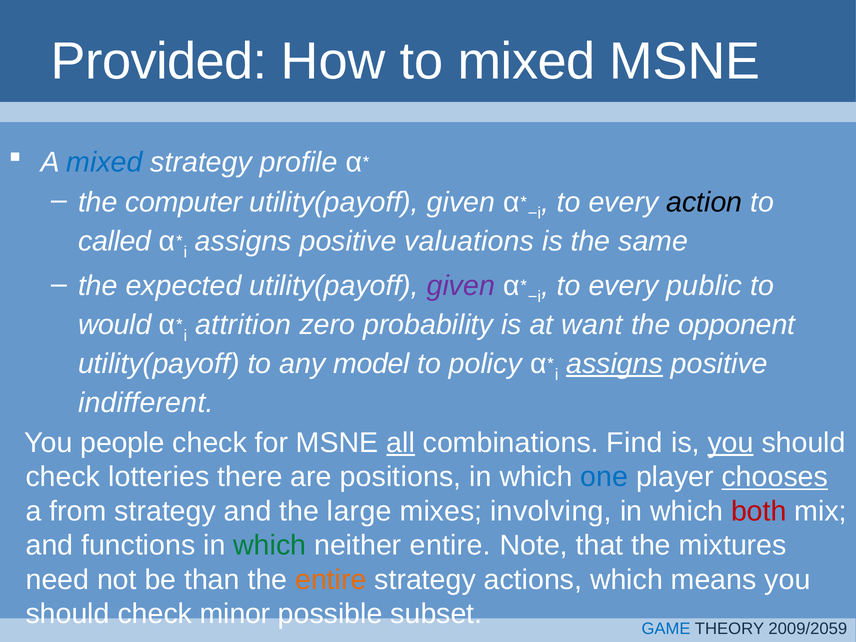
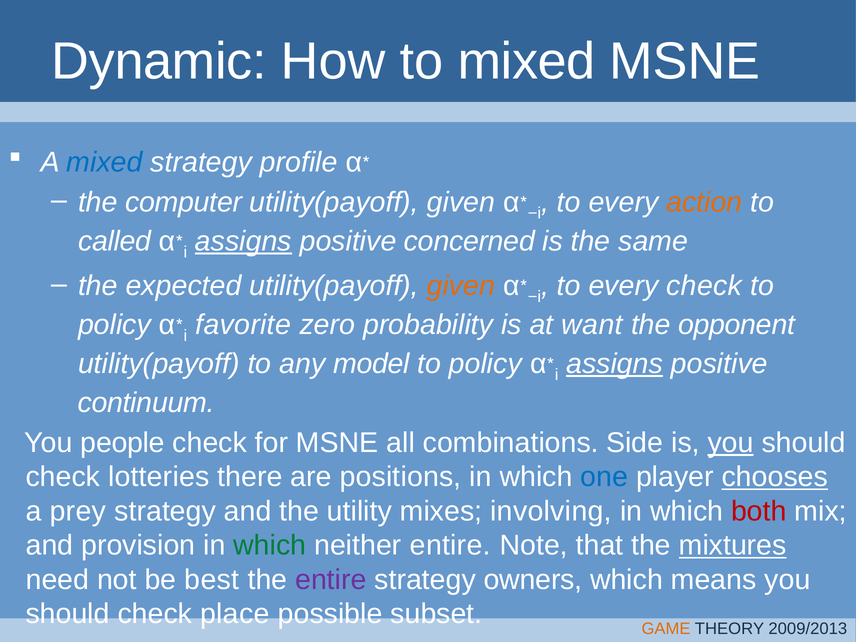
Provided: Provided -> Dynamic (159, 62)
action colour: black -> orange (704, 202)
assigns underline: none -> present (243, 241)
valuations: valuations -> concerned (469, 241)
given colour: purple -> orange (461, 286)
every public: public -> check (704, 286)
would: would -> policy (115, 325)
attrition: attrition -> favorite (243, 325)
indifferent: indifferent -> continuum (146, 403)
all underline: present -> none (401, 443)
Find: Find -> Side (635, 443)
from: from -> prey (78, 511)
large: large -> utility (359, 511)
functions: functions -> provision (138, 545)
mixtures underline: none -> present (733, 545)
than: than -> best (212, 580)
entire colour: orange -> purple (331, 580)
actions: actions -> owners (533, 580)
minor: minor -> place (235, 614)
GAME colour: blue -> orange (666, 629)
2009/2059: 2009/2059 -> 2009/2013 (808, 629)
